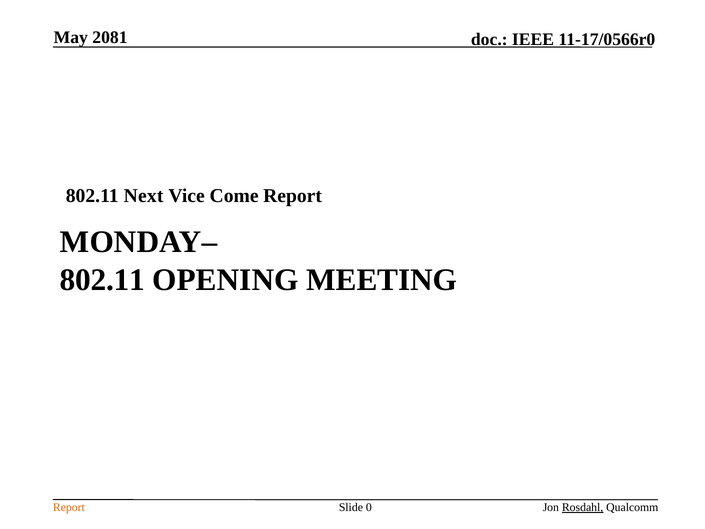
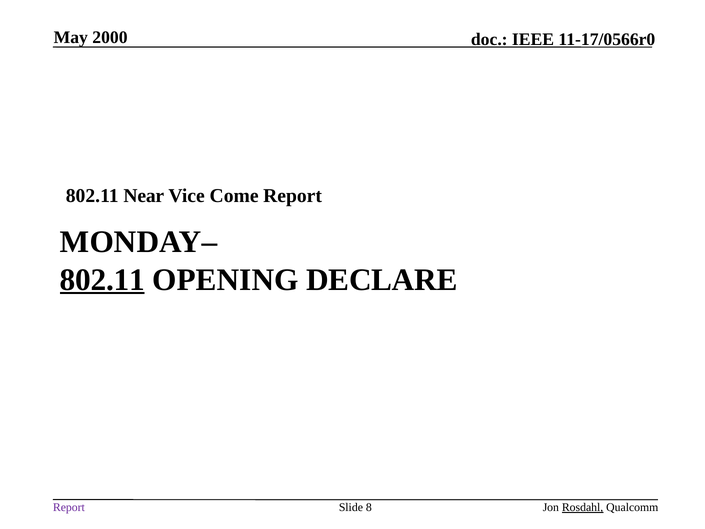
2081: 2081 -> 2000 (110, 38)
Next: Next -> Near (144, 196)
802.11 underline: none -> present (102, 280)
MEETING: MEETING -> DECLARE (382, 280)
Report colour: orange -> purple (69, 507)
0: 0 -> 8 (369, 507)
